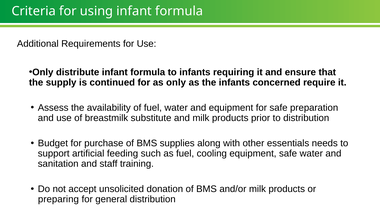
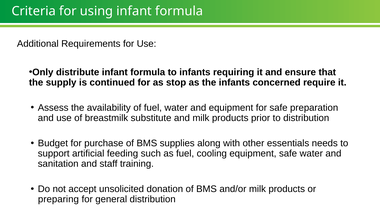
as only: only -> stop (176, 82)
